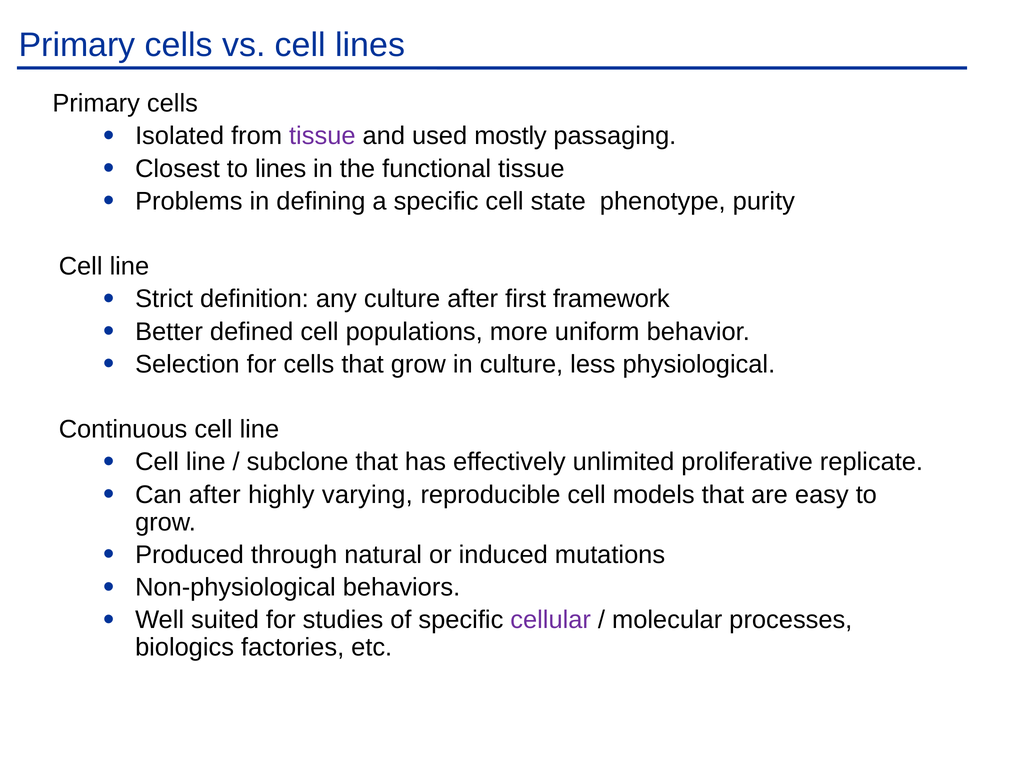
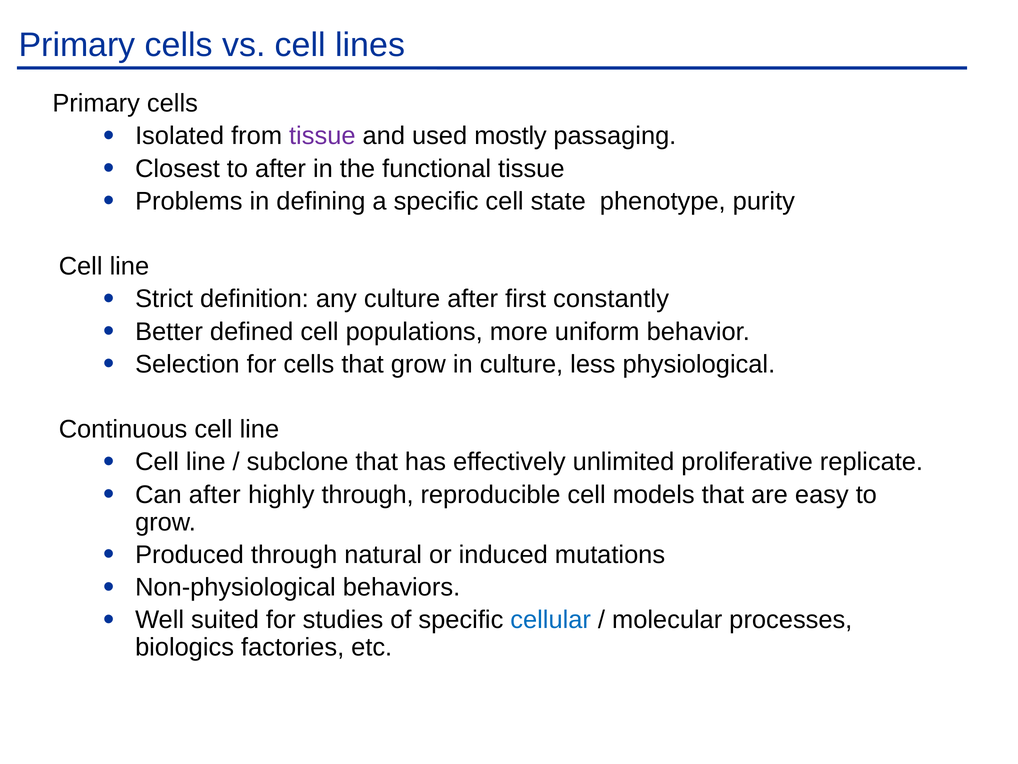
to lines: lines -> after (281, 169)
framework: framework -> constantly (611, 299)
highly varying: varying -> through (368, 494)
cellular colour: purple -> blue (551, 620)
